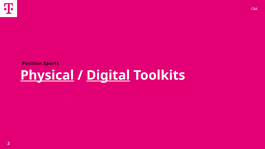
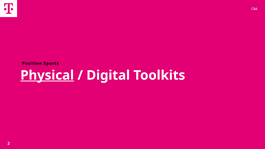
Digital underline: present -> none (108, 75)
